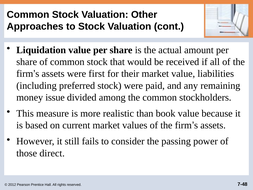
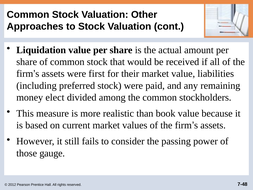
issue: issue -> elect (55, 97)
direct: direct -> gauge (52, 153)
